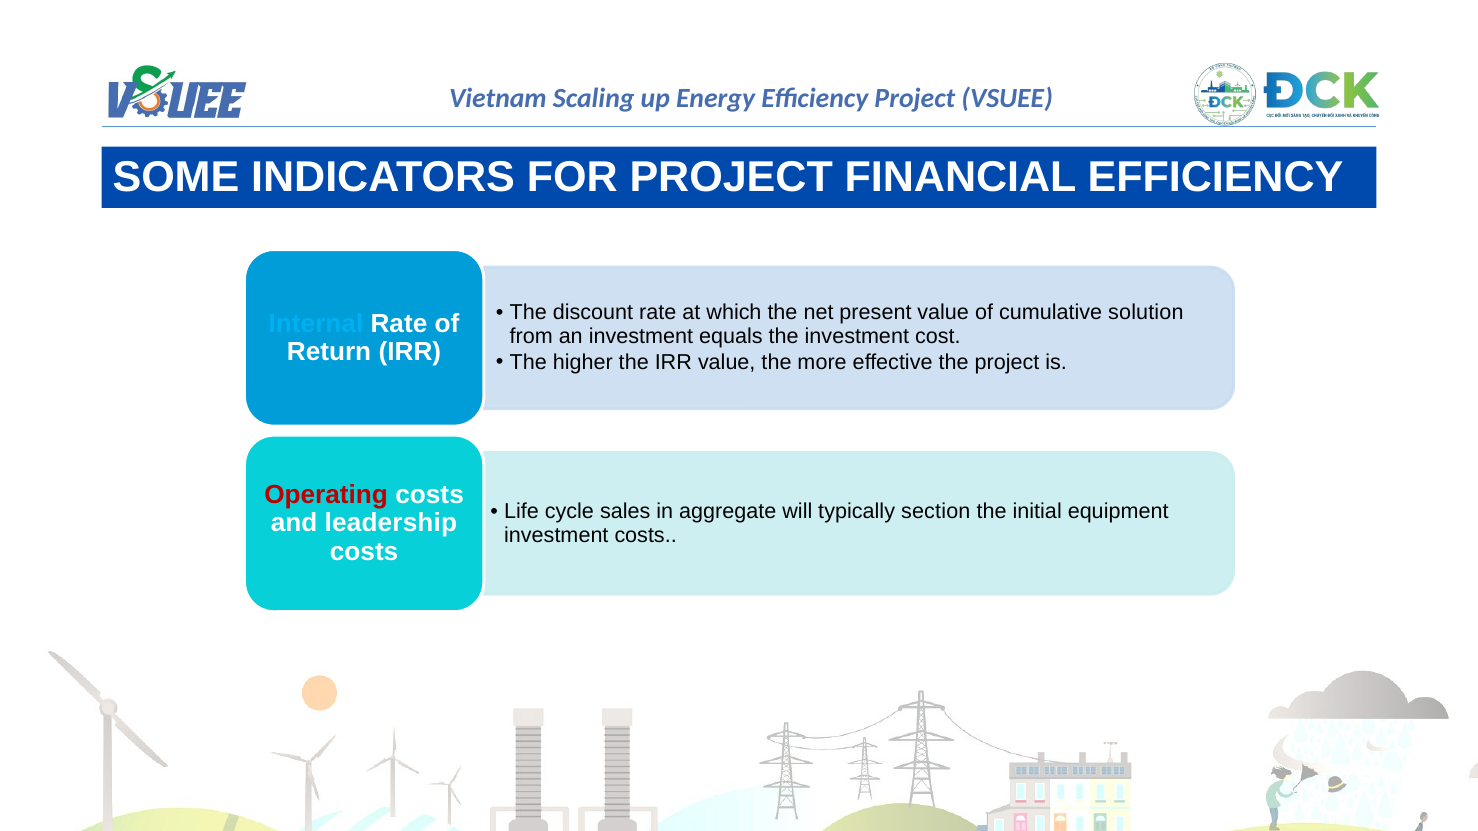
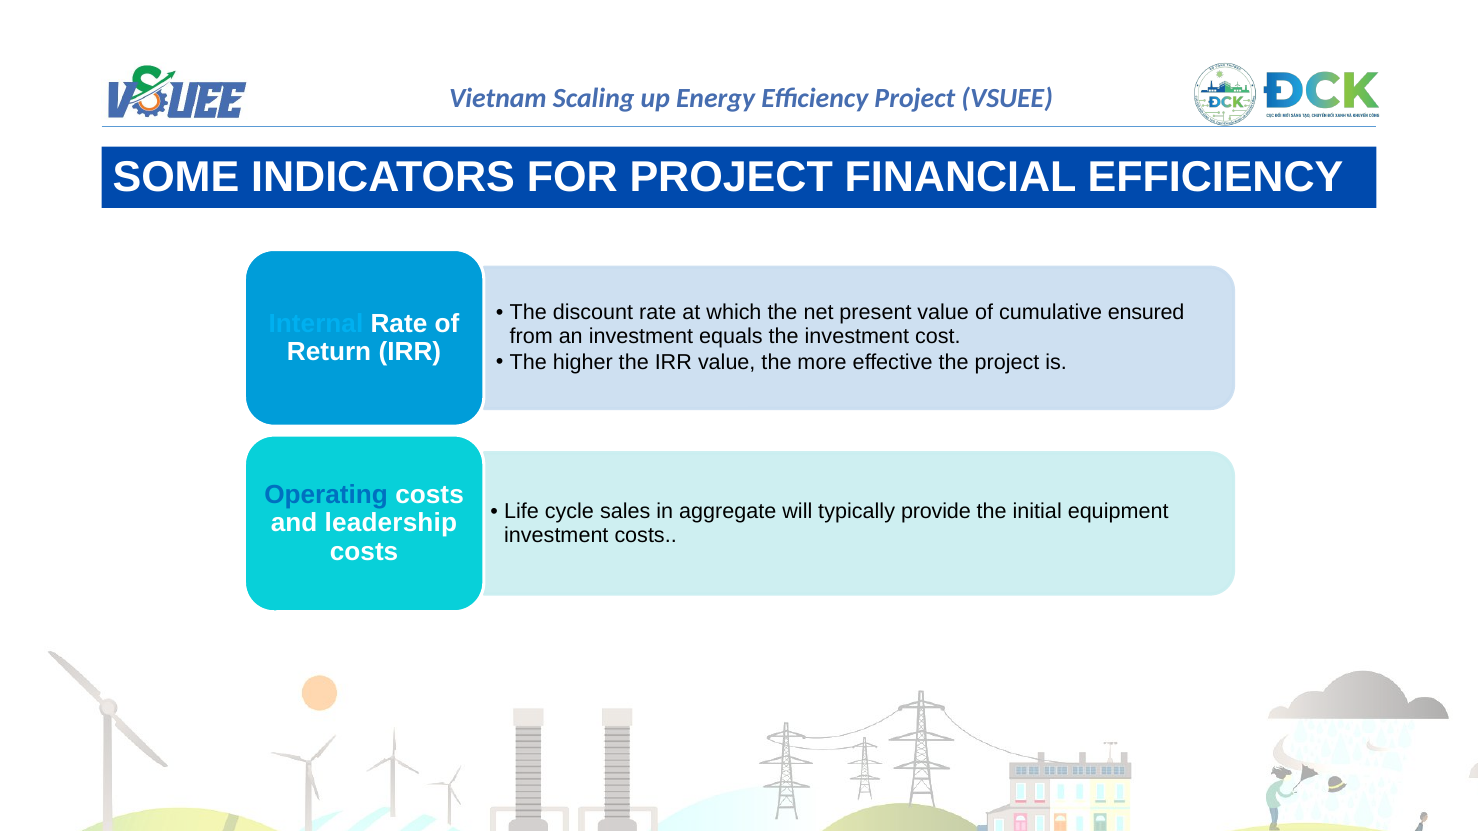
solution: solution -> ensured (1146, 313)
Operating colour: red -> blue (326, 495)
section: section -> provide (936, 512)
